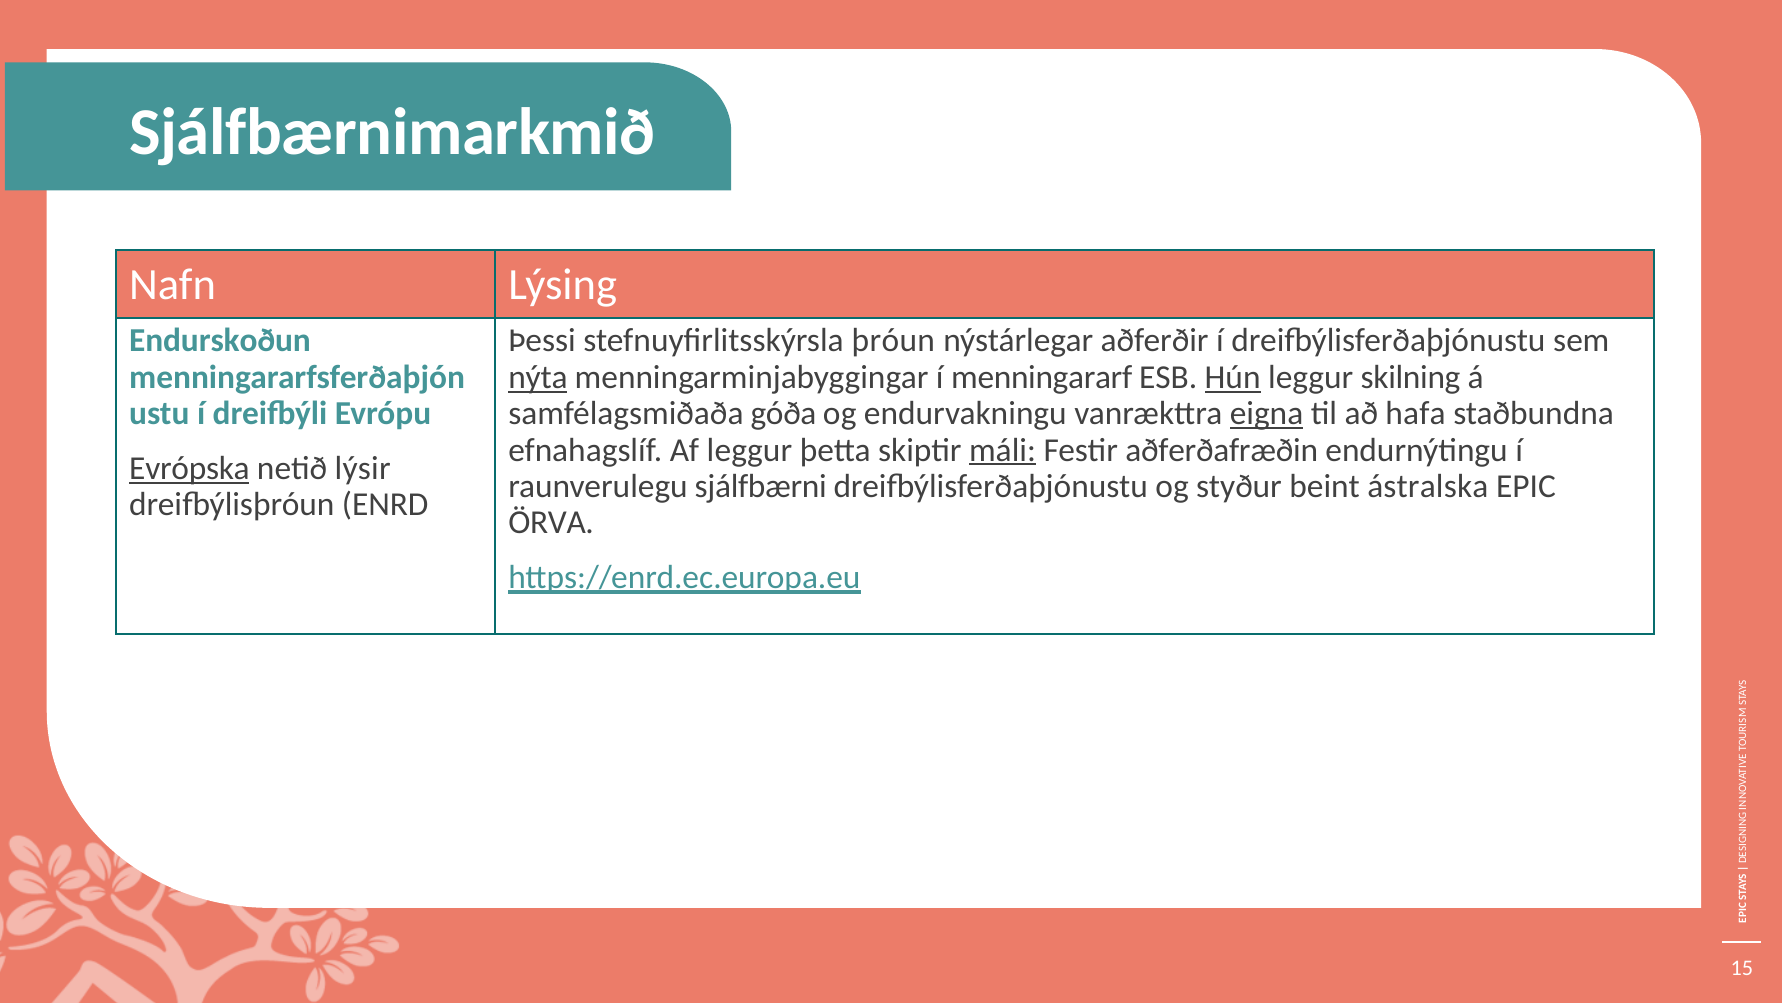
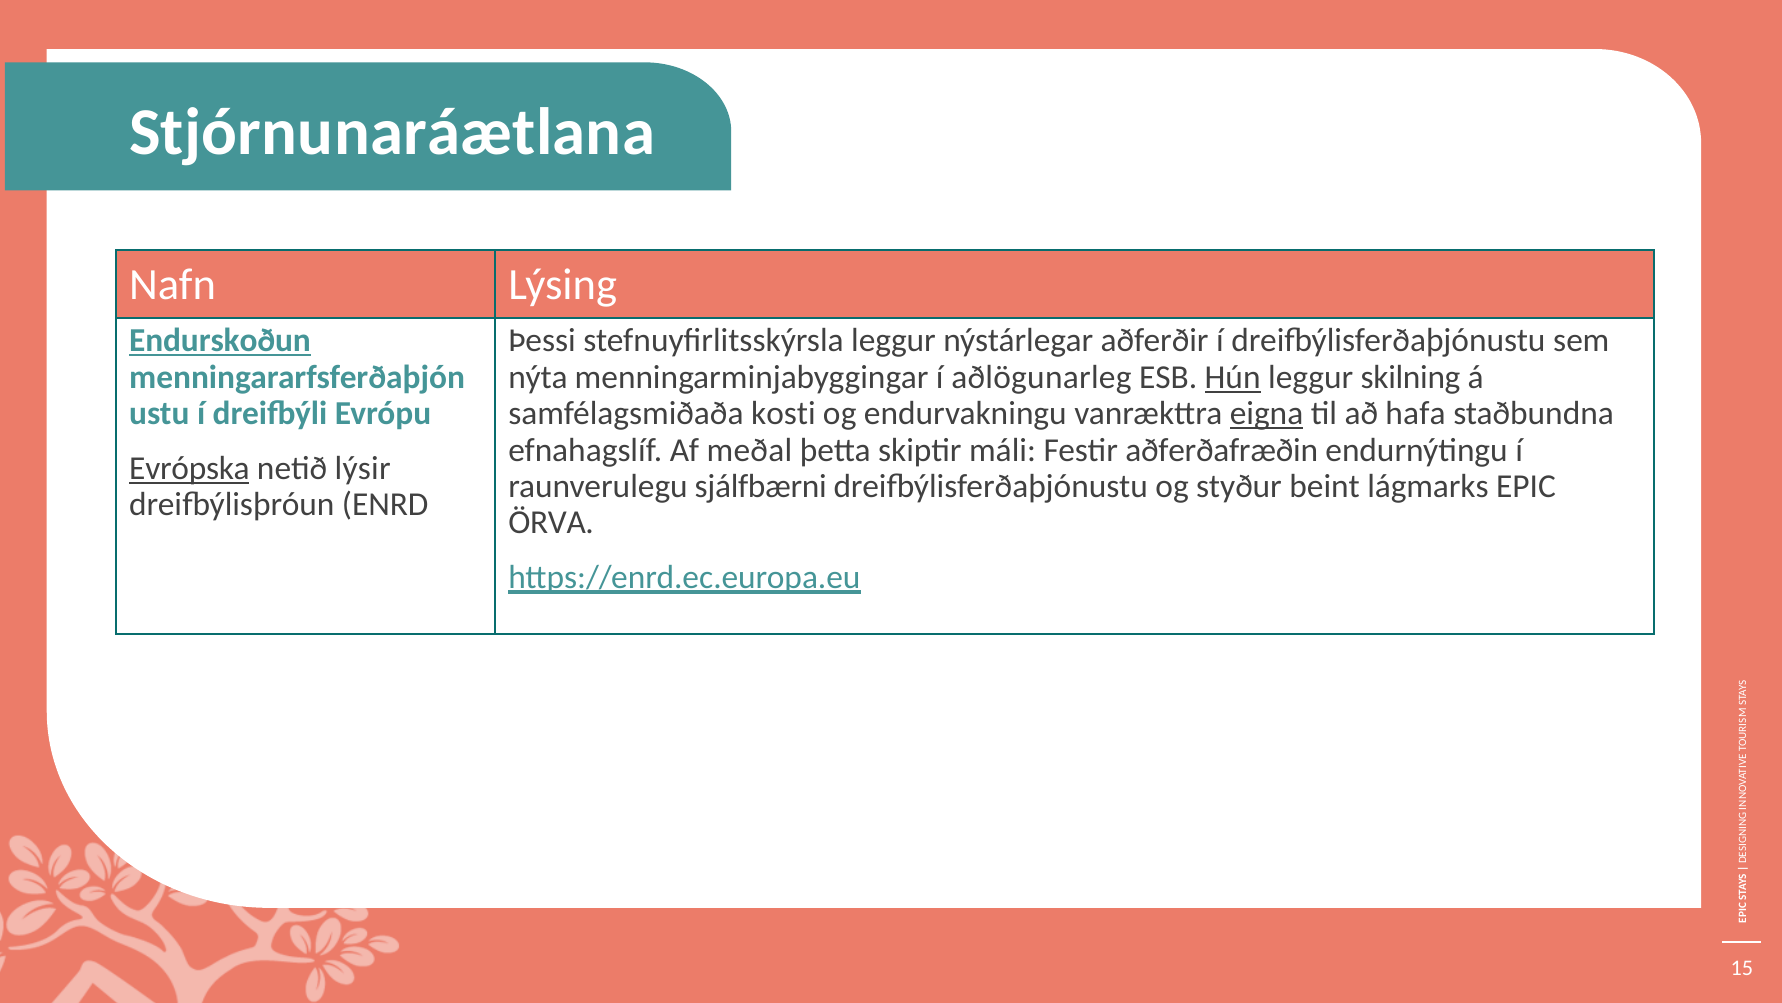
Sjálfbærnimarkmið: Sjálfbærnimarkmið -> Stjórnunaráætlana (392, 132)
Endurskoðun underline: none -> present (220, 341)
stefnuyfirlitsskýrsla þróun: þróun -> leggur (894, 341)
nýta underline: present -> none (538, 377)
menningararf: menningararf -> aðlögunarleg (1041, 377)
góða: góða -> kosti (783, 413)
Af leggur: leggur -> meðal (749, 450)
máli underline: present -> none (1003, 450)
ástralska: ástralska -> lágmarks (1428, 486)
